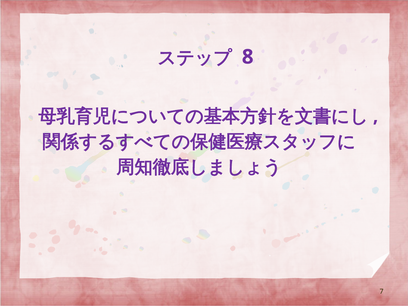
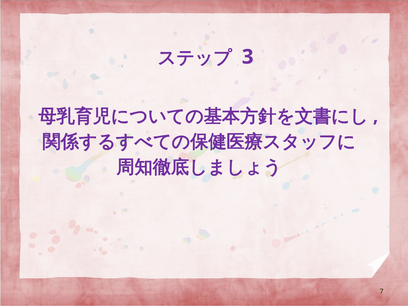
8: 8 -> 3 (248, 57)
